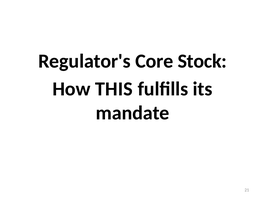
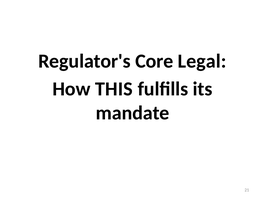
Stock: Stock -> Legal (202, 61)
